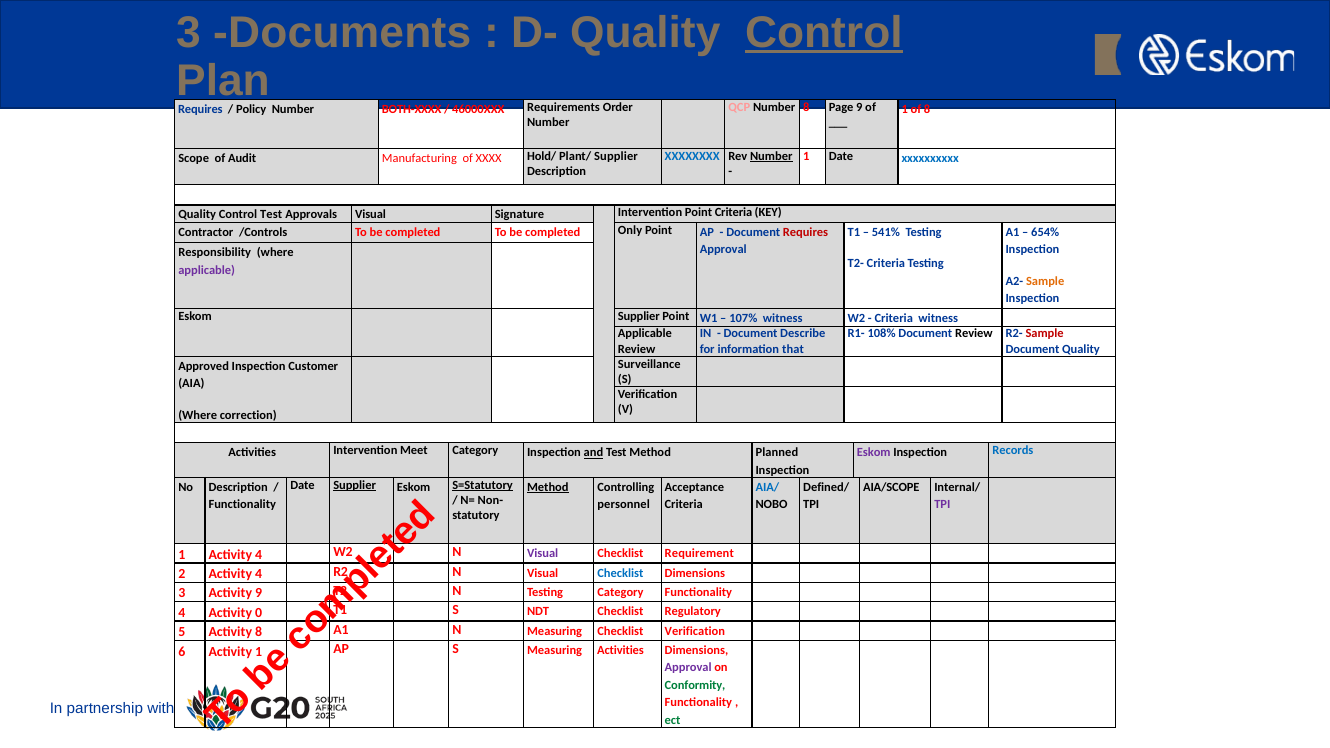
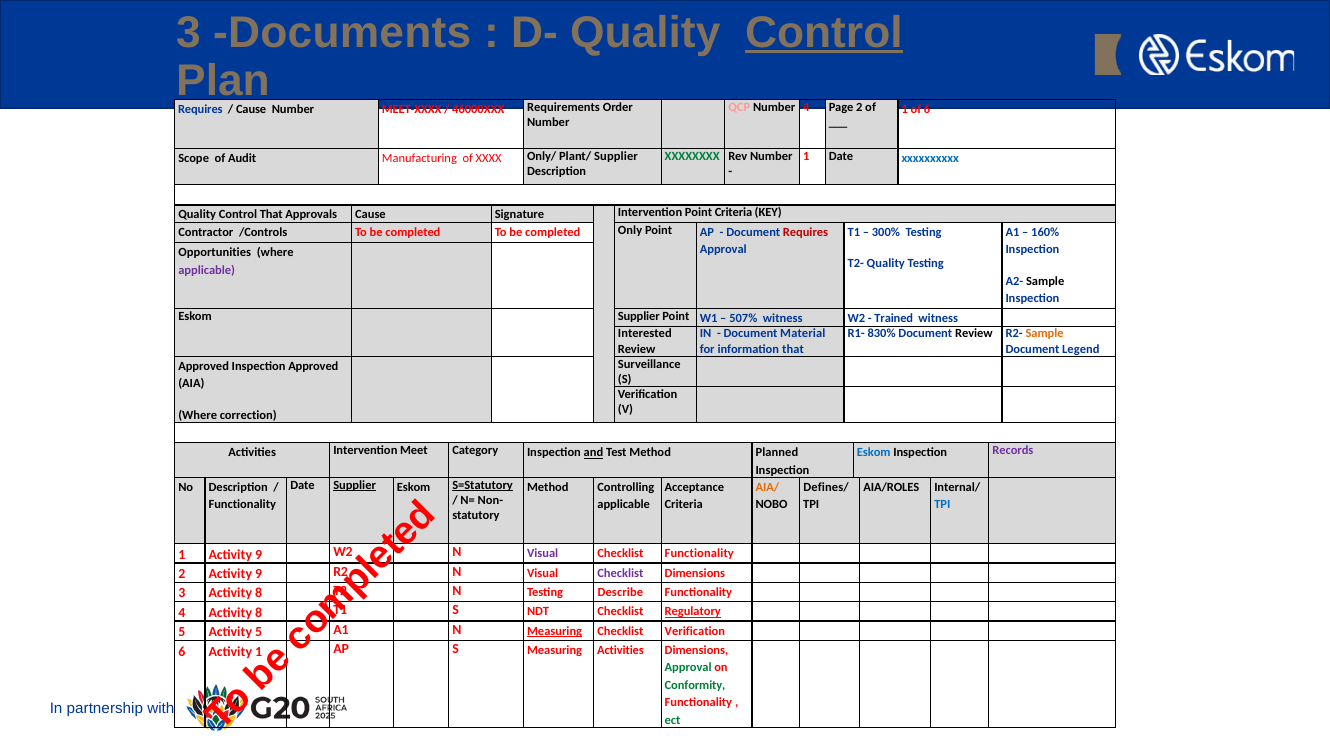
Number 8: 8 -> 4 (806, 107)
Page 9: 9 -> 2 (859, 107)
Policy: Policy -> Cause (251, 110)
BOTH-XXXX: BOTH-XXXX -> MEET-XXXX (412, 110)
of 8: 8 -> 6 (927, 110)
XXXXXXXX colour: blue -> green (692, 156)
Number underline: present -> none (771, 156)
Hold/: Hold/ -> Only/ (542, 156)
Control Test: Test -> That (271, 215)
Approvals Visual: Visual -> Cause (370, 215)
541%: 541% -> 300% (886, 232)
654%: 654% -> 160% (1045, 232)
Responsibility: Responsibility -> Opportunities (215, 253)
T2- Criteria: Criteria -> Quality (886, 264)
Sample colour: orange -> black (1045, 281)
107%: 107% -> 507% (743, 319)
Criteria: Criteria -> Trained (894, 319)
Applicable: Applicable -> Interested (645, 334)
Describe: Describe -> Material (803, 334)
108%: 108% -> 830% (882, 334)
Sample colour: red -> orange (1045, 334)
Document Quality: Quality -> Legend (1081, 349)
Inspection Customer: Customer -> Approved (313, 366)
Eskom colour: purple -> blue (874, 453)
Records colour: blue -> purple (1013, 450)
Method underline: present -> none (548, 488)
AIA/ colour: blue -> orange (767, 488)
Defined/: Defined/ -> Defines/ (826, 488)
AIA/SCOPE: AIA/SCOPE -> AIA/ROLES (891, 488)
personnel: personnel -> applicable (624, 505)
TPI colour: purple -> blue (942, 505)
1 Activity 4: 4 -> 9 (259, 555)
Checklist Requirement: Requirement -> Functionality (699, 554)
2 Activity 4: 4 -> 9 (259, 574)
Checklist colour: blue -> purple (620, 573)
3 Activity 9: 9 -> 8 (259, 593)
Testing Category: Category -> Describe (620, 592)
4 Activity 0: 0 -> 8 (259, 613)
Regulatory underline: none -> present (693, 612)
Activity 8: 8 -> 5 (259, 632)
Measuring underline: none -> present (555, 631)
Approval colour: purple -> green (688, 668)
